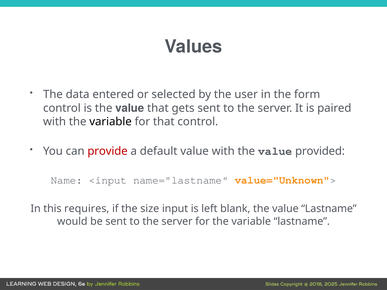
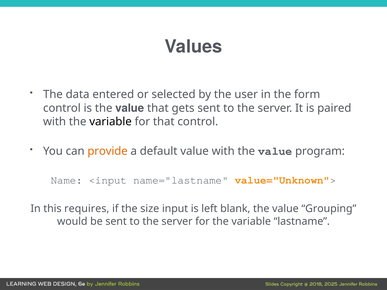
provide colour: red -> orange (108, 151)
provided: provided -> program (320, 151)
value Lastname: Lastname -> Grouping (329, 209)
